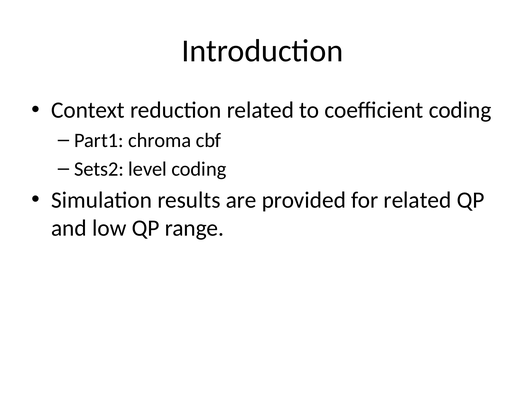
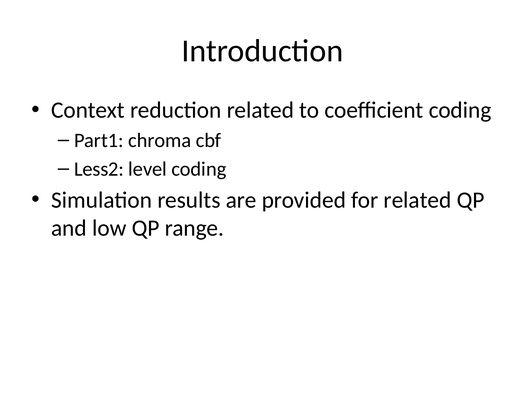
Sets2: Sets2 -> Less2 (99, 169)
